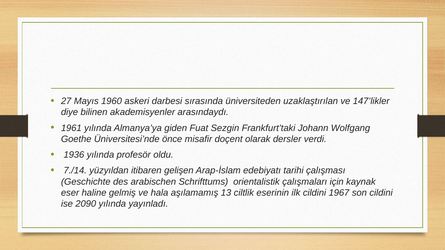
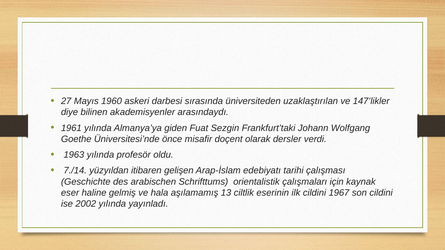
1936: 1936 -> 1963 (74, 155)
2090: 2090 -> 2002 (86, 204)
